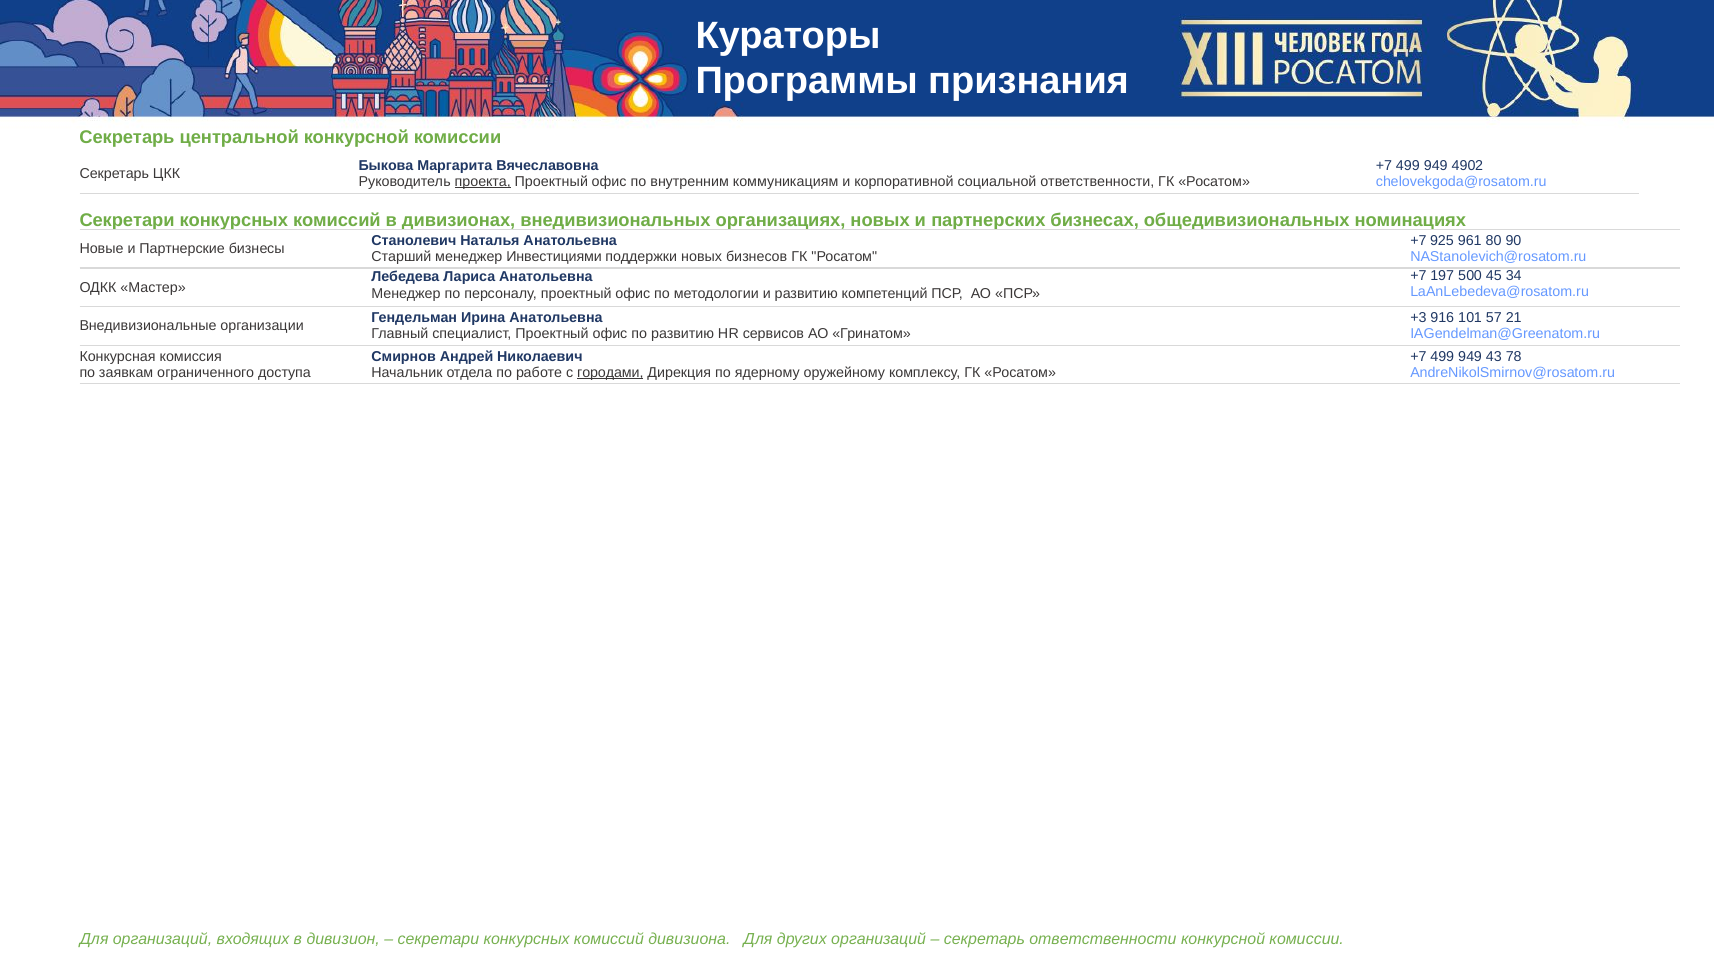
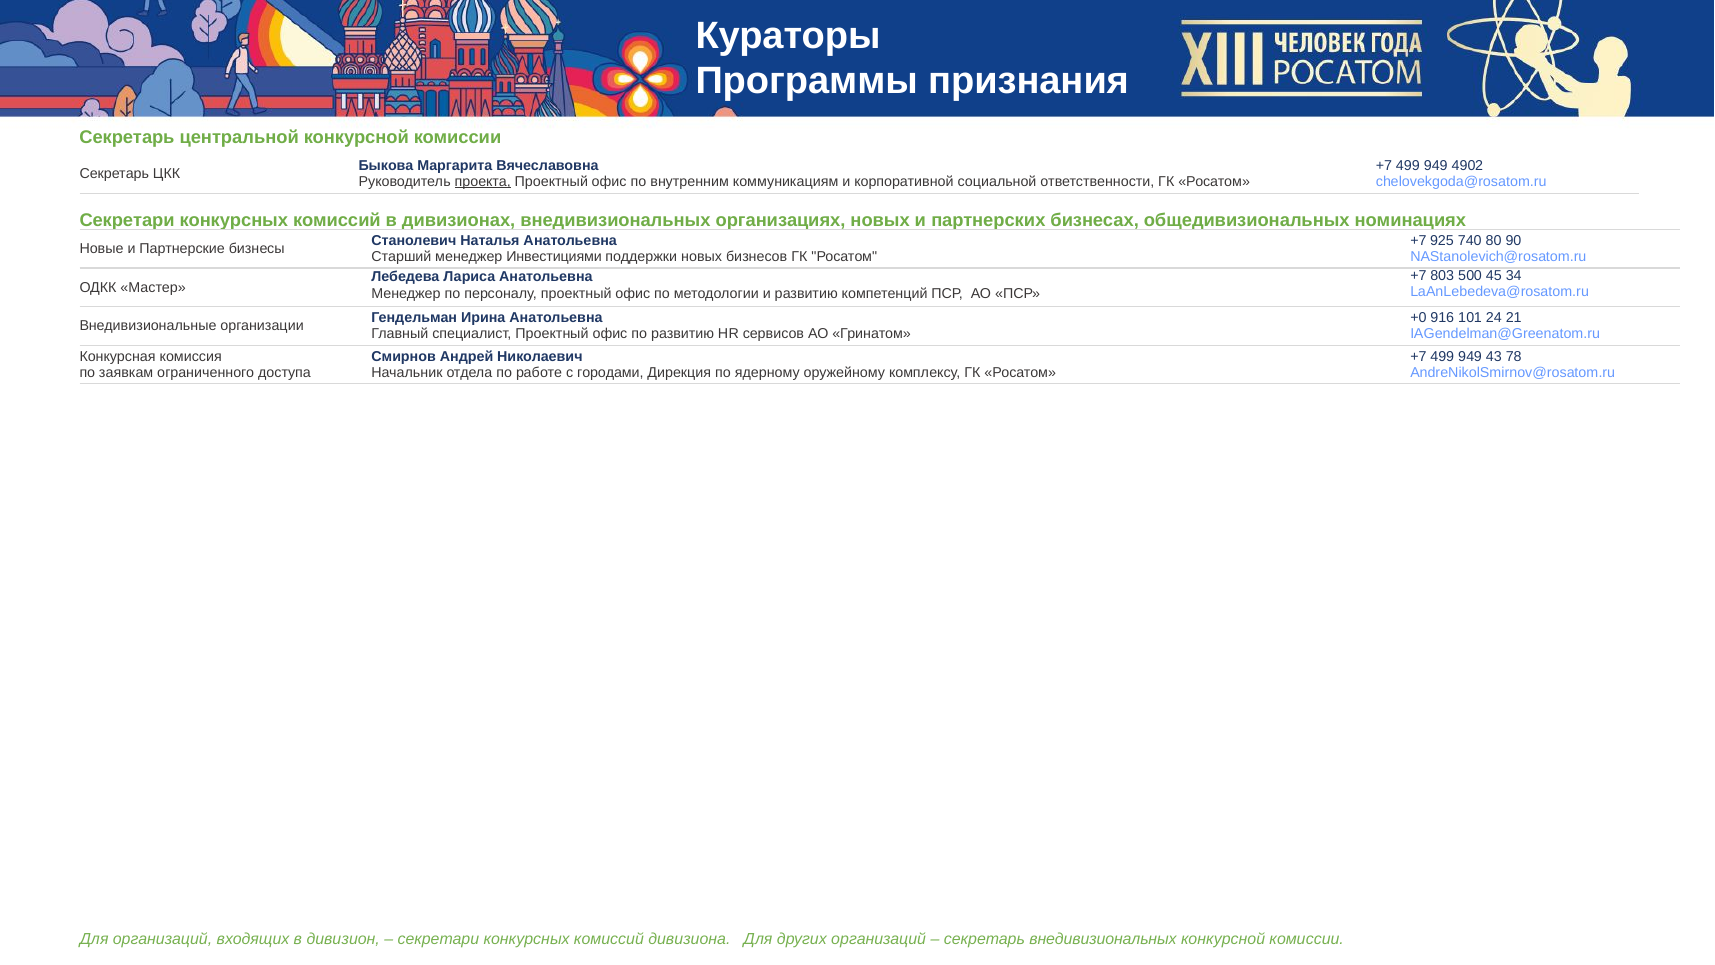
961: 961 -> 740 (1470, 241)
197: 197 -> 803 (1442, 276)
+3: +3 -> +0 (1418, 318)
57: 57 -> 24 (1494, 318)
городами underline: present -> none (610, 372)
секретарь ответственности: ответственности -> внедивизиональных (1103, 939)
